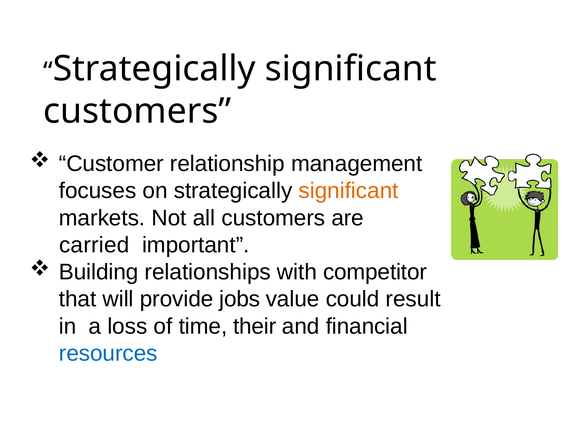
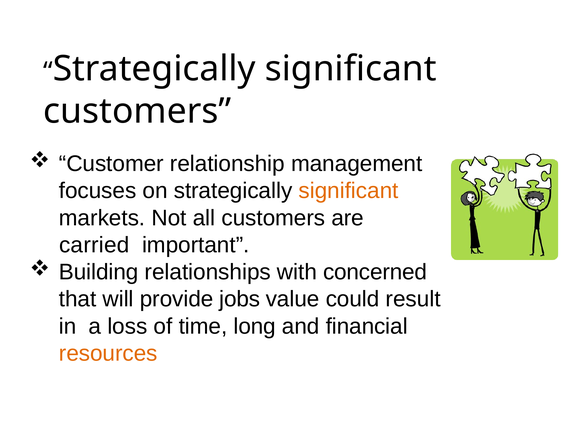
competitor: competitor -> concerned (375, 273)
their: their -> long (255, 327)
resources colour: blue -> orange (108, 354)
